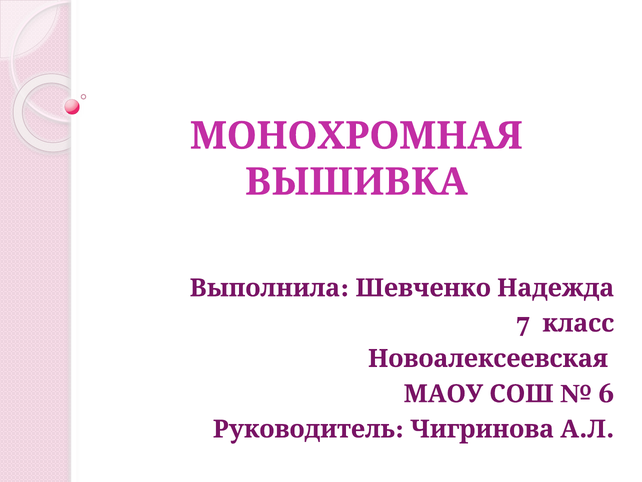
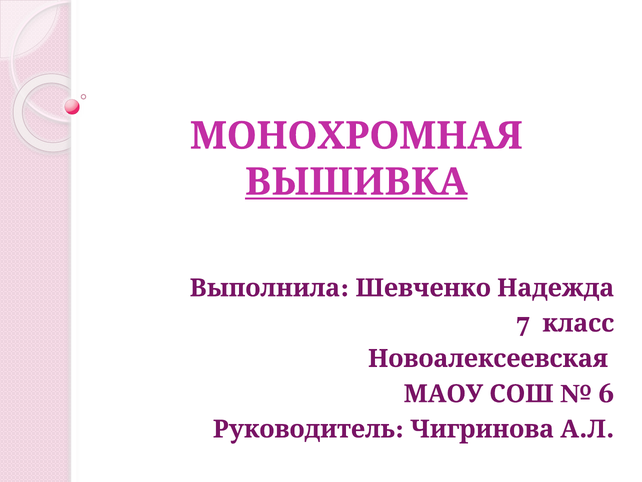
ВЫШИВКА underline: none -> present (356, 182)
